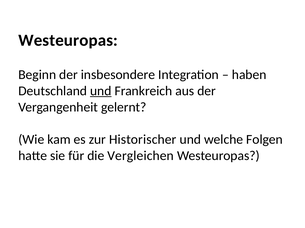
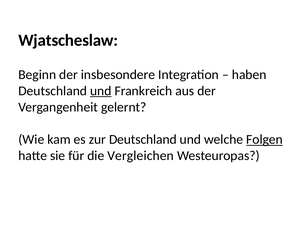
Westeuropas: Westeuropas -> Wjatscheslaw (68, 41)
zur Historischer: Historischer -> Deutschland (143, 140)
Folgen underline: none -> present (264, 140)
